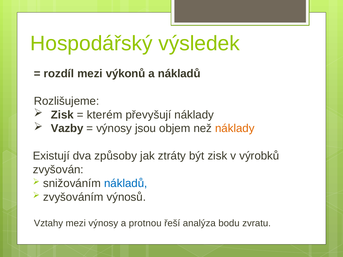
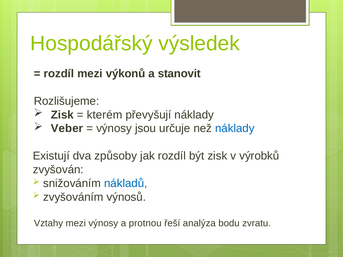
a nákladů: nákladů -> stanovit (179, 74)
Vazby: Vazby -> Veber (67, 129)
objem: objem -> určuje (175, 129)
náklady colour: orange -> blue (235, 129)
jak ztráty: ztráty -> rozdíl (172, 156)
